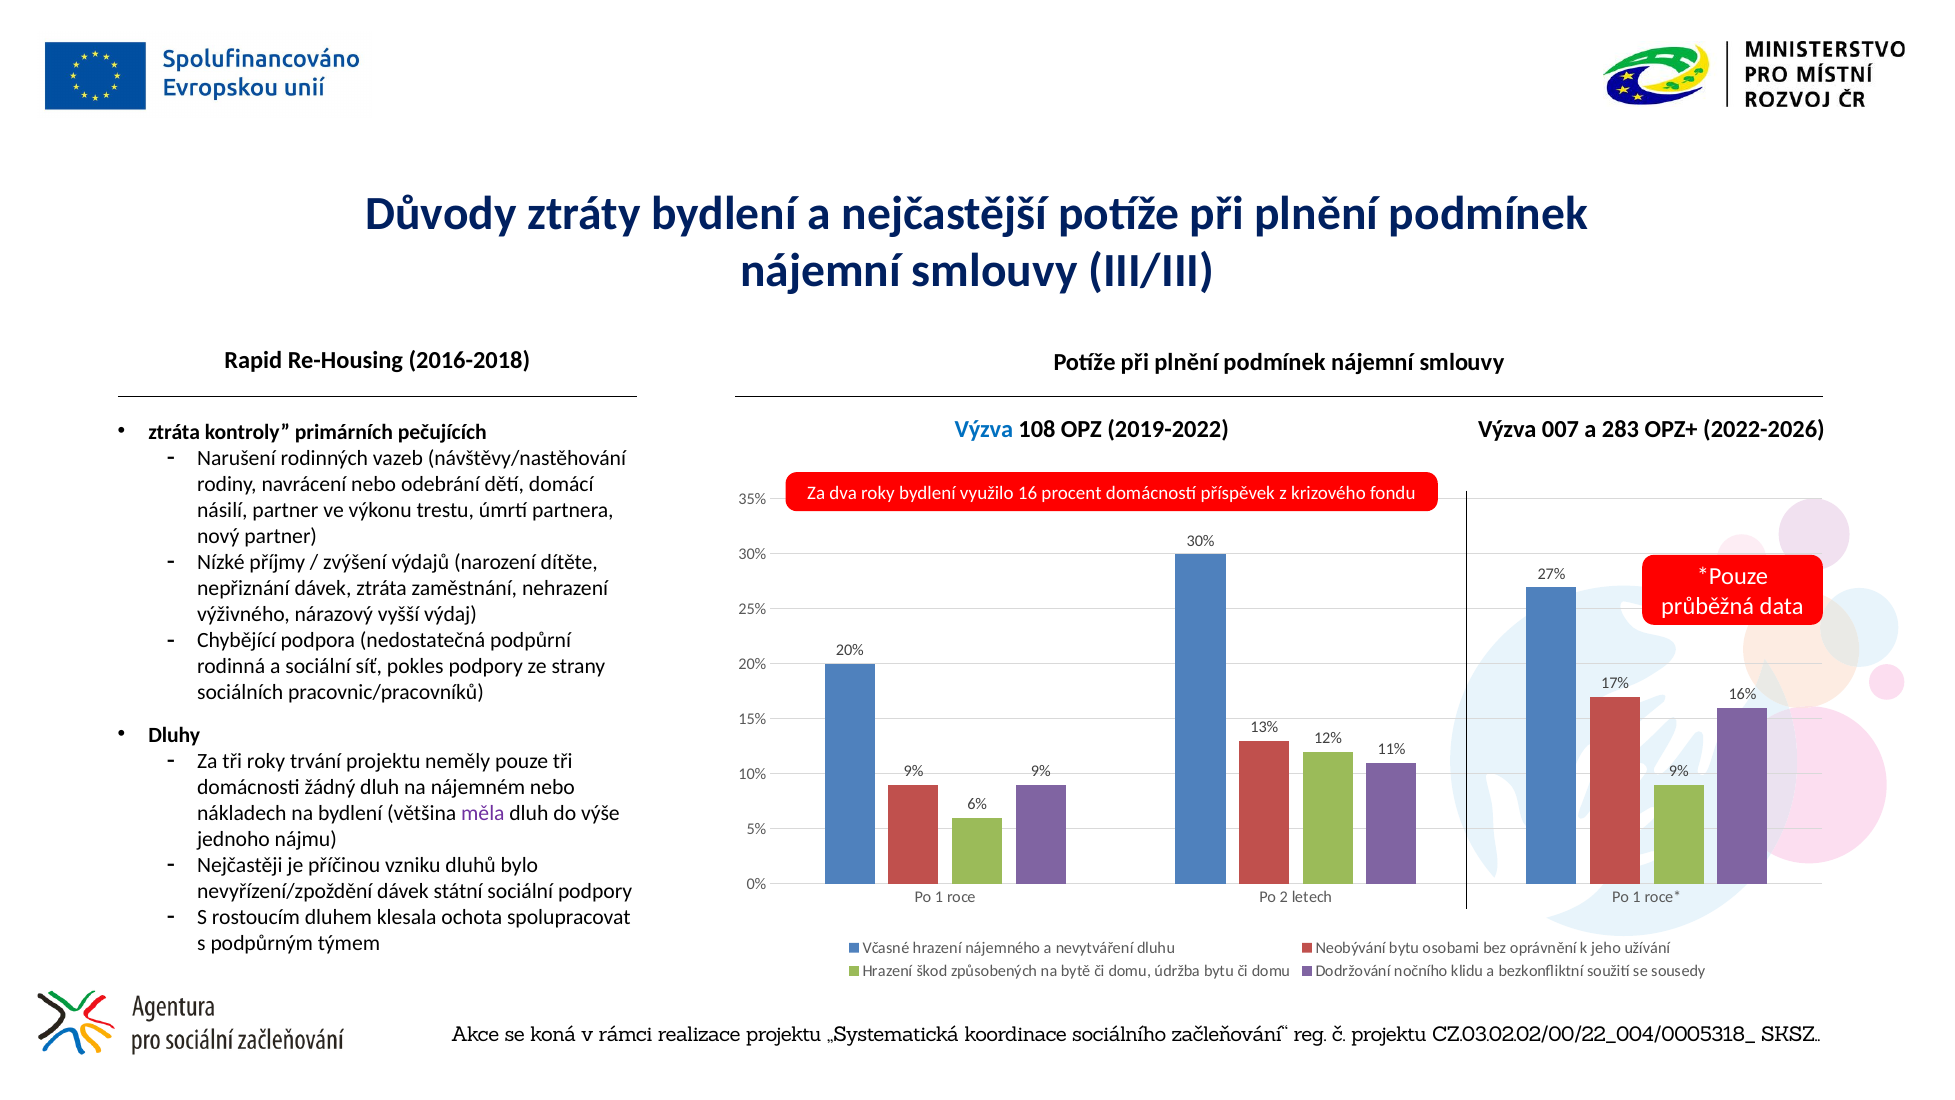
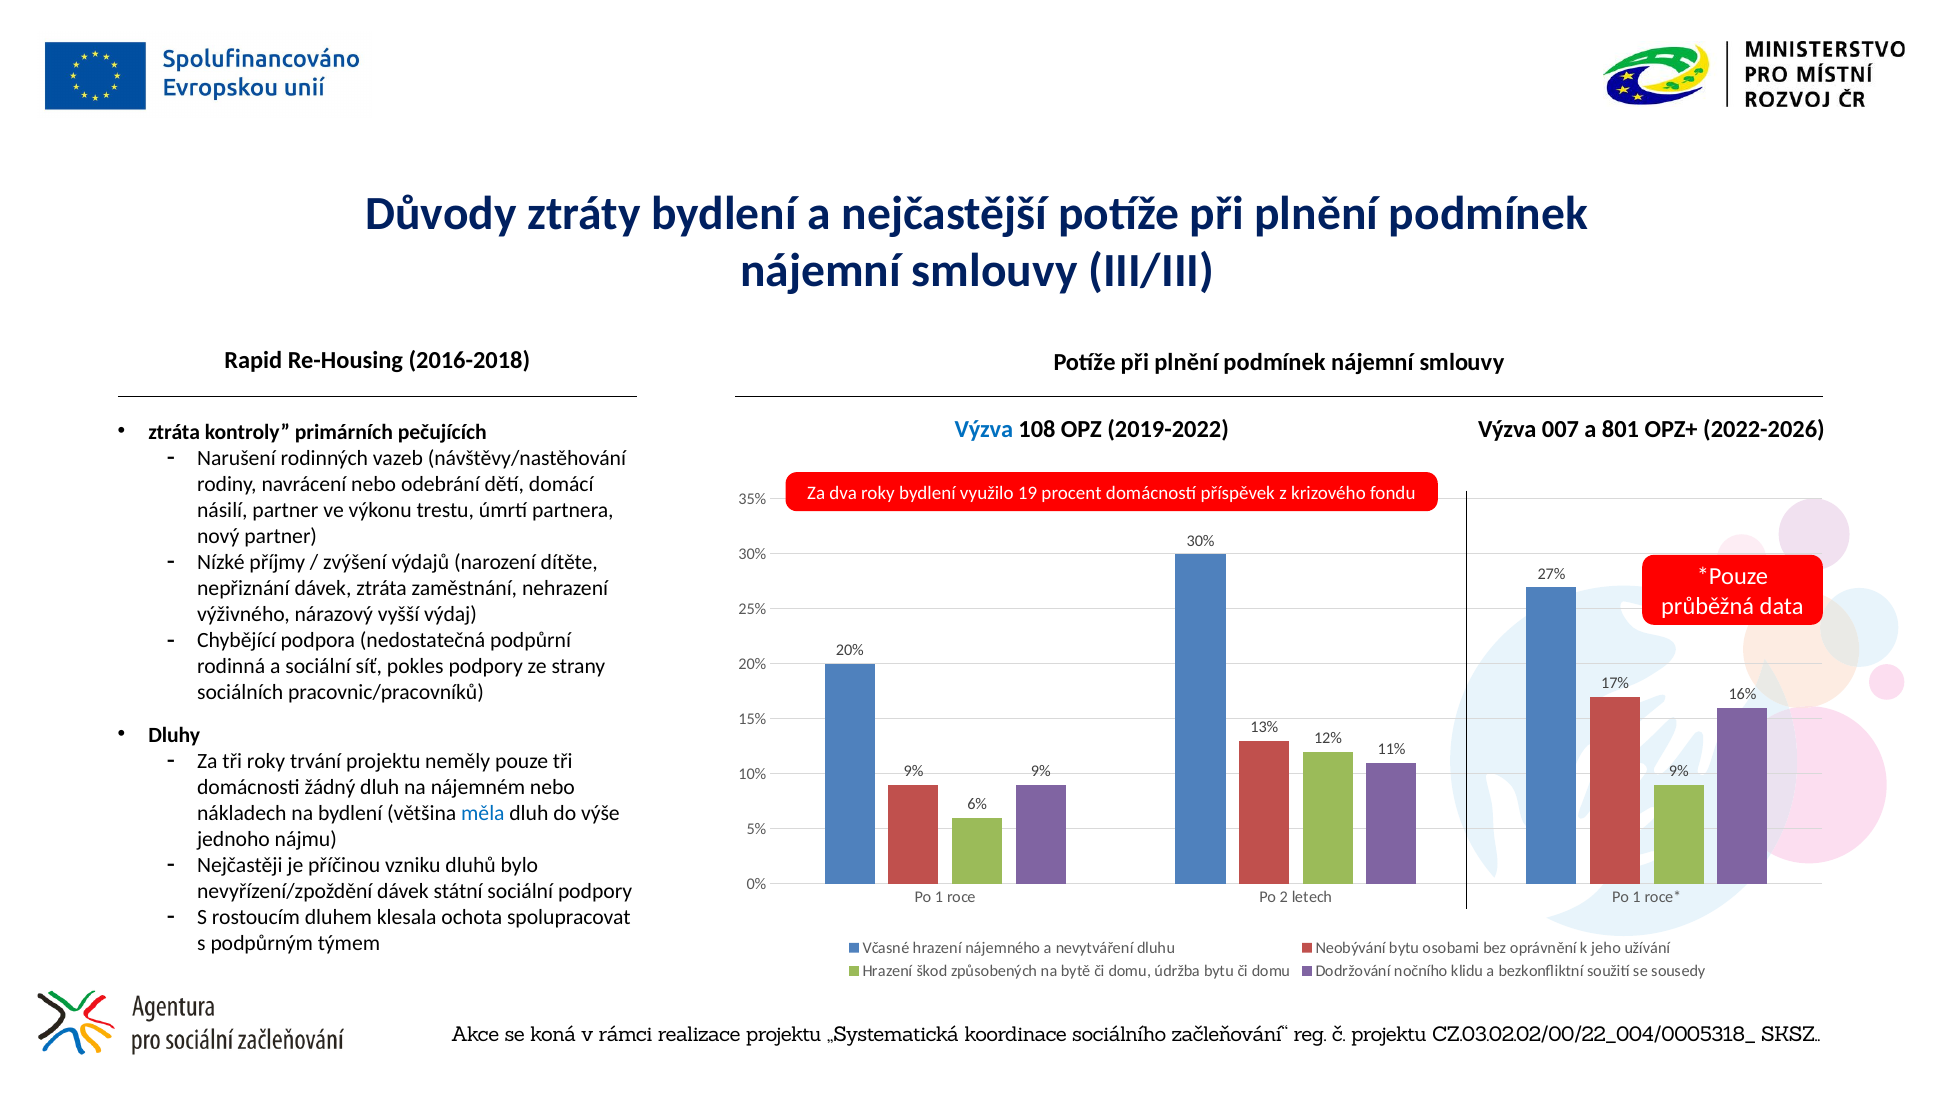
283: 283 -> 801 (1621, 429)
16: 16 -> 19 (1028, 493)
měla colour: purple -> blue (483, 813)
